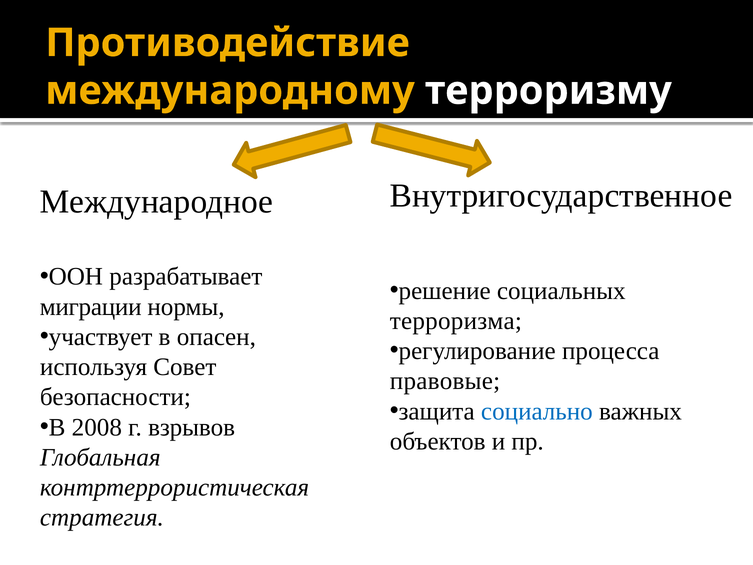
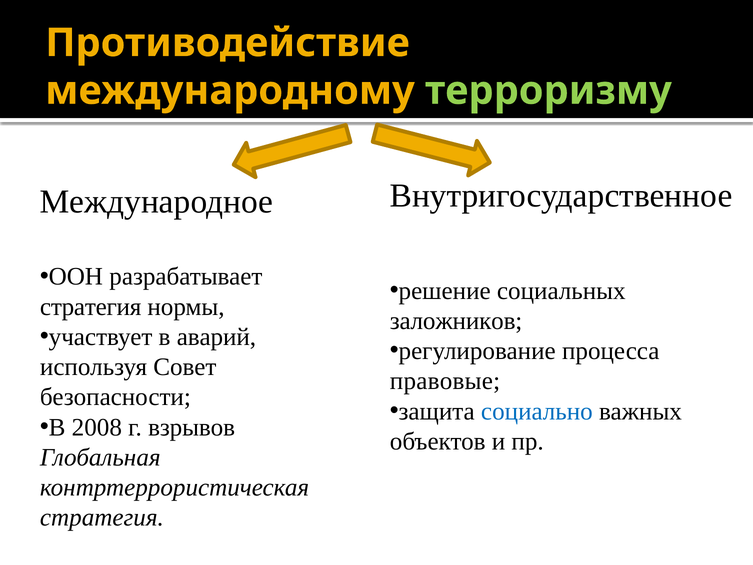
терроризму colour: white -> light green (548, 91)
миграции: миграции -> стратегия (91, 307)
терроризма: терроризма -> заложников (456, 321)
опасен: опасен -> аварий (216, 337)
